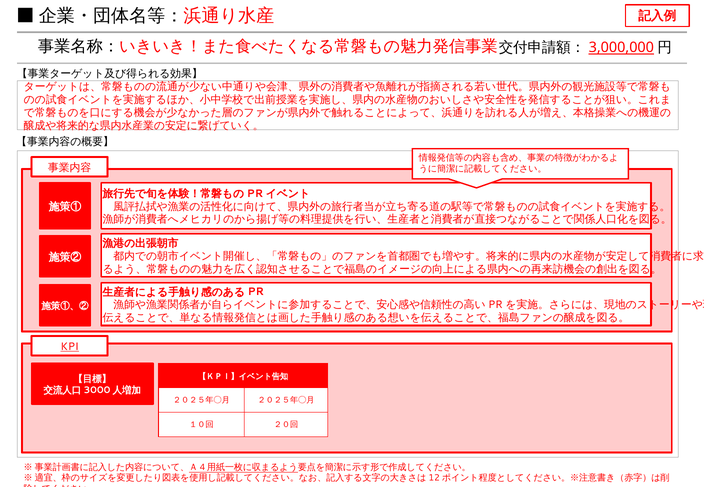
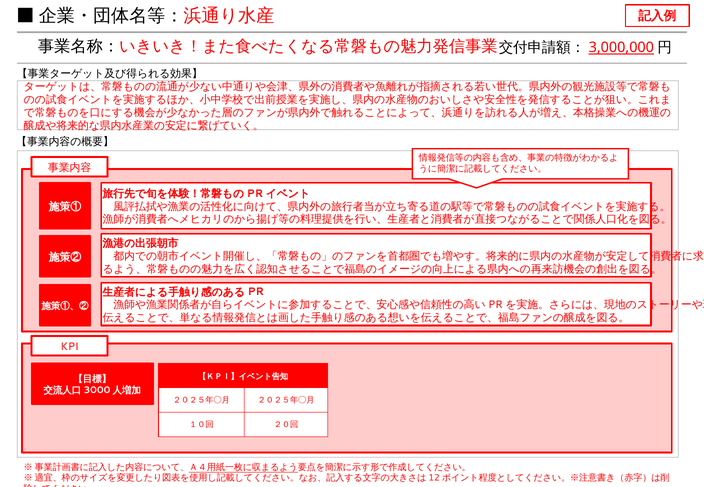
KPI underline: present -> none (70, 347)
